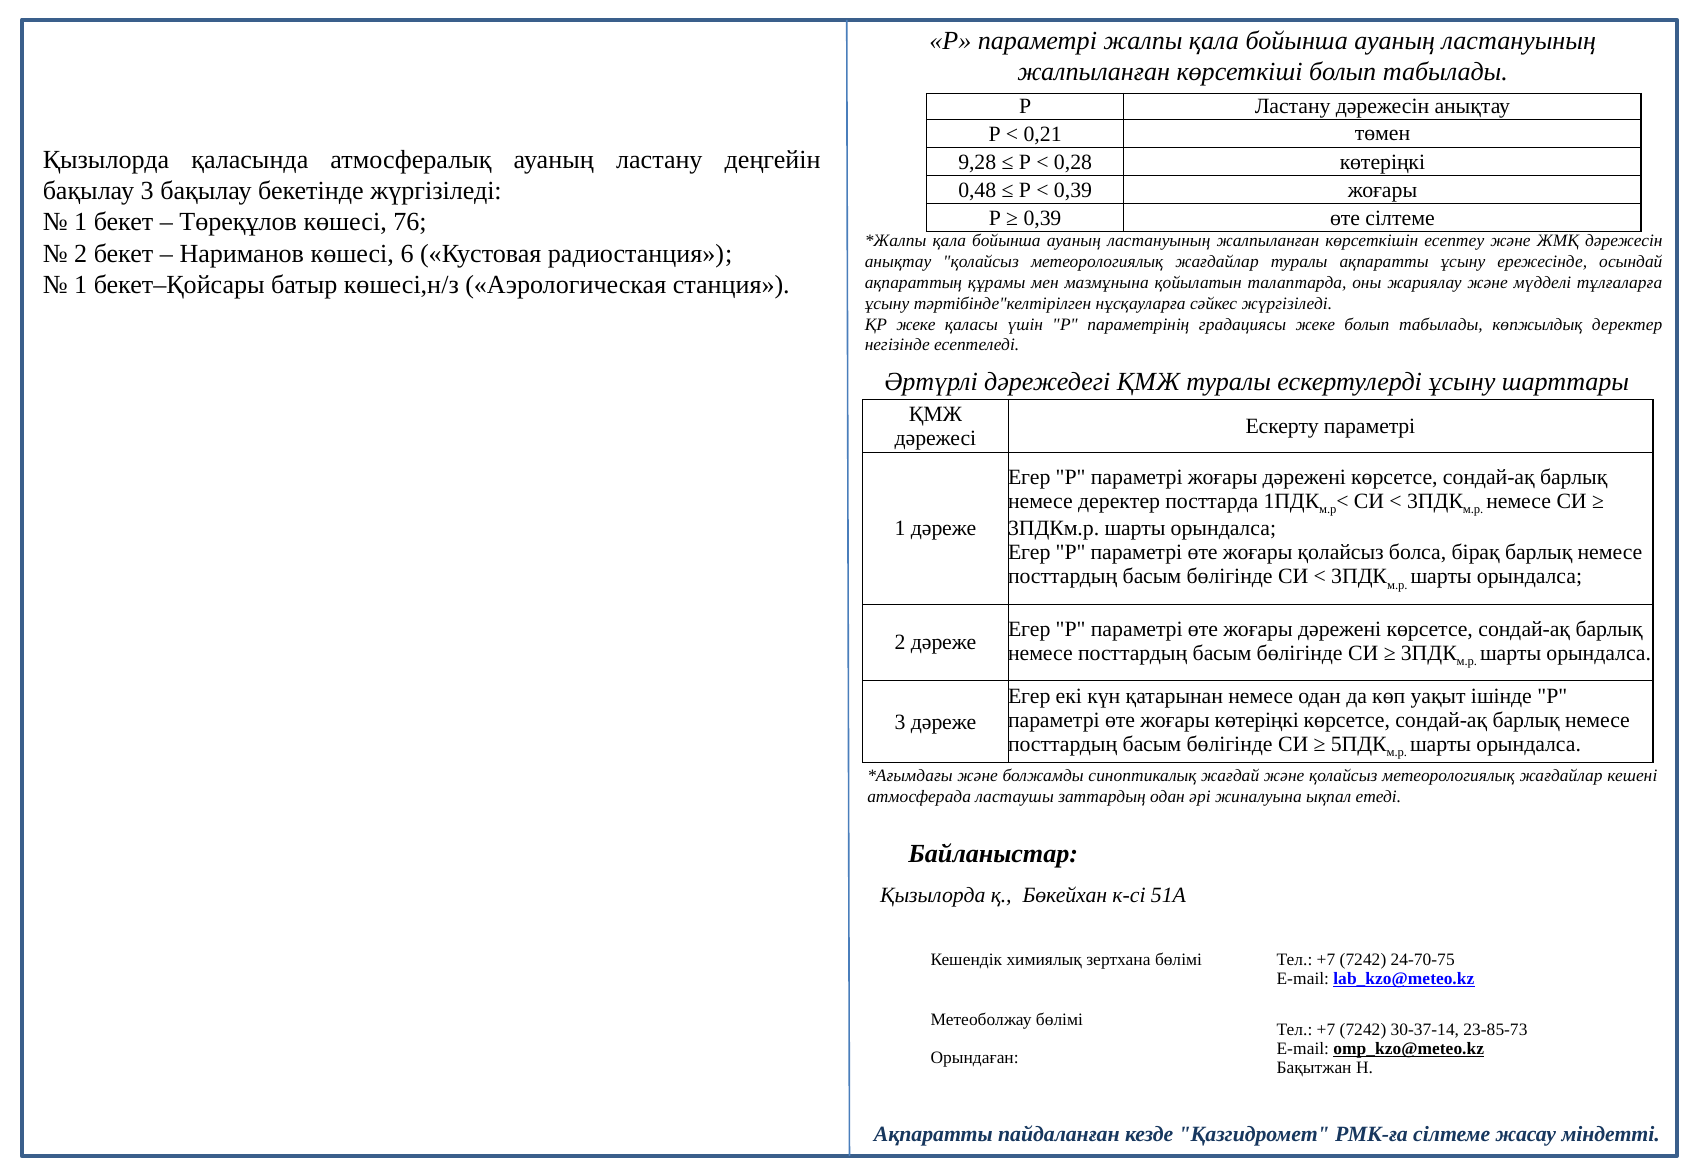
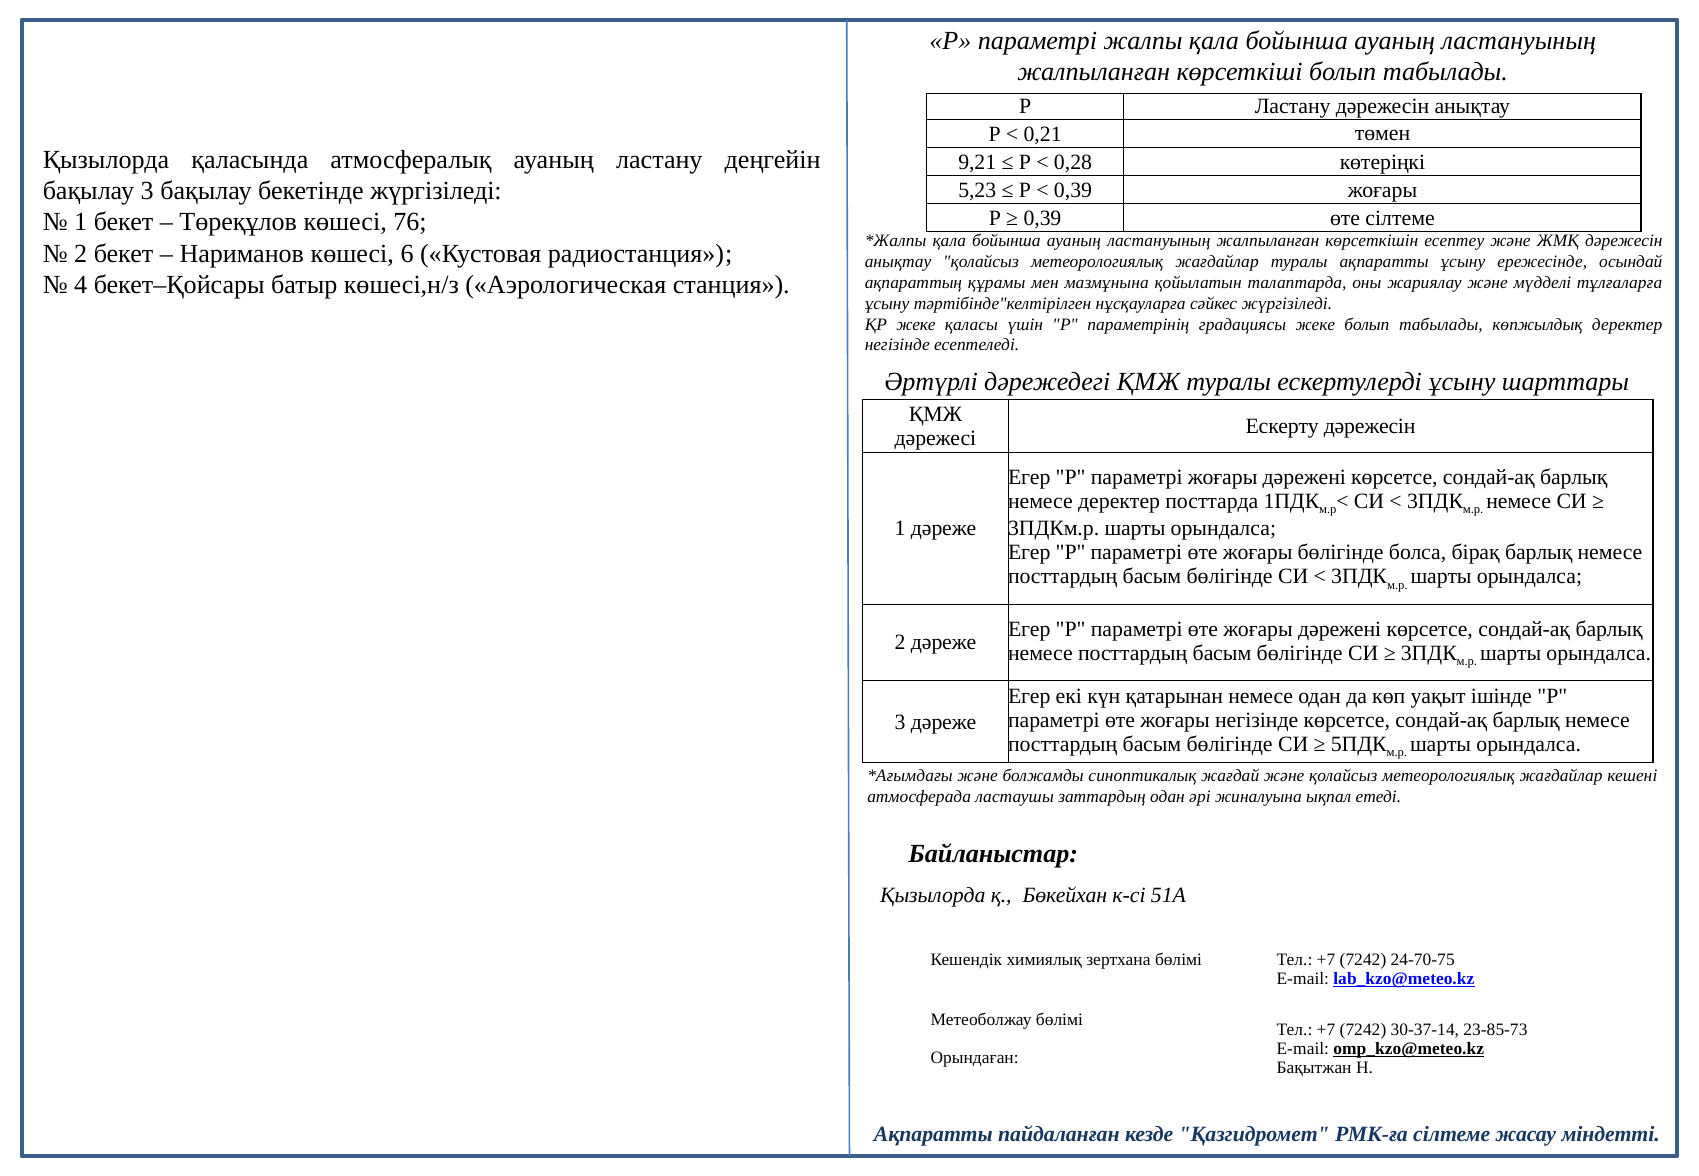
9,28: 9,28 -> 9,21 (977, 163)
0,48: 0,48 -> 5,23 (977, 191)
1: 1 -> 4 (81, 285)
Ескерту параметрі: параметрі -> дәрежесін (1370, 426)
жоғары қолайсыз: қолайсыз -> бөлігінде (1341, 553)
жоғары көтеріңкі: көтеріңкі -> негізінде (1257, 720)
